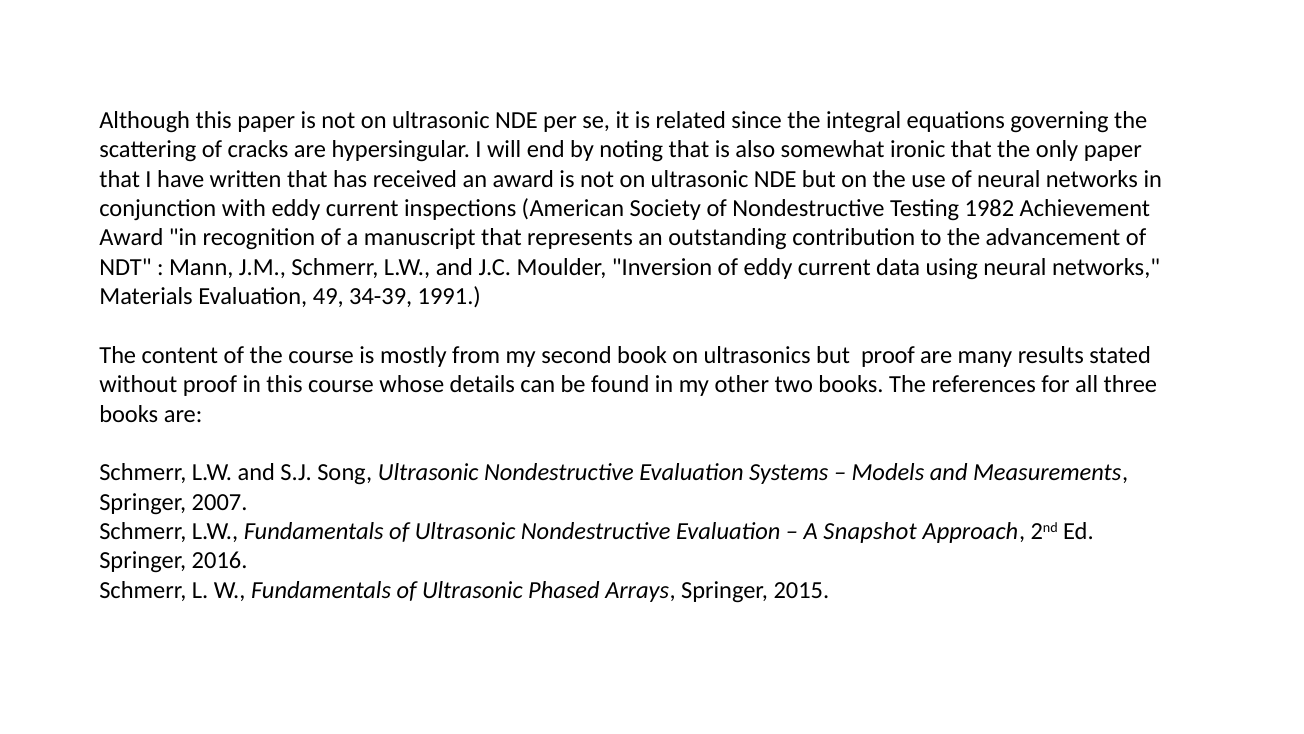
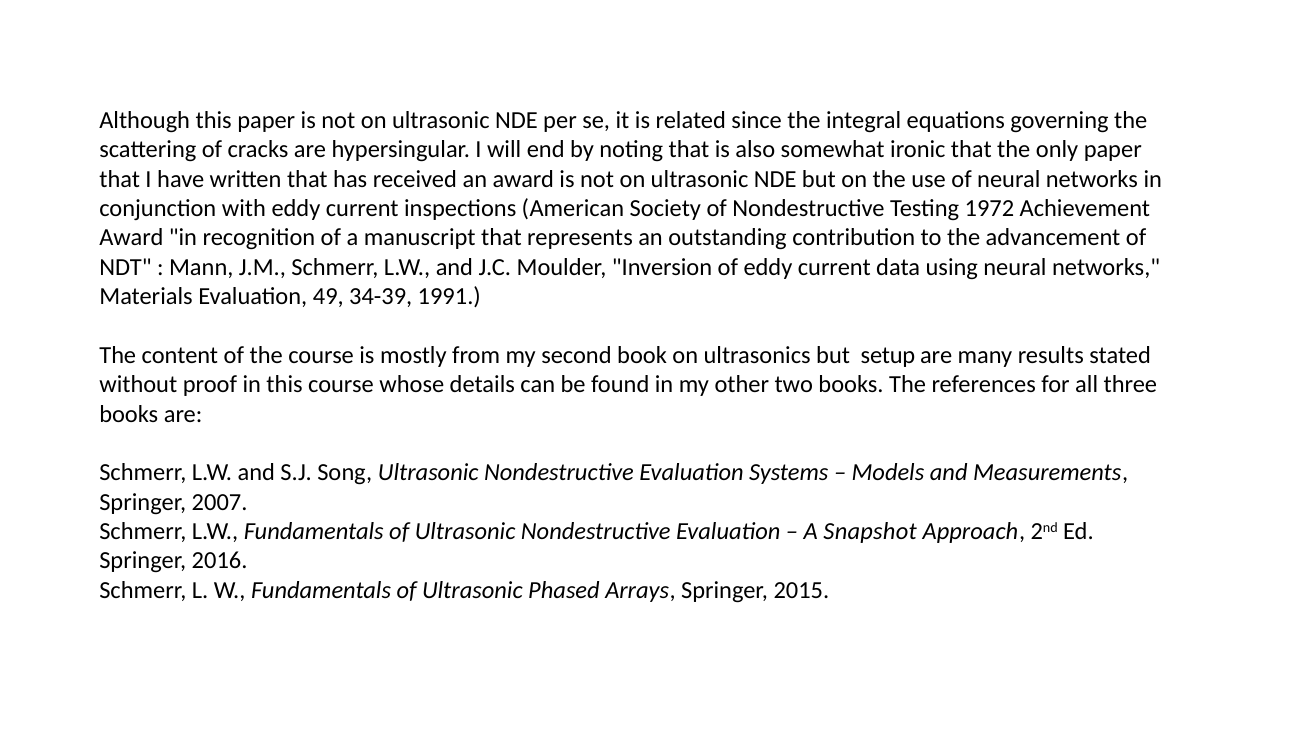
1982: 1982 -> 1972 (989, 208)
but proof: proof -> setup (888, 355)
